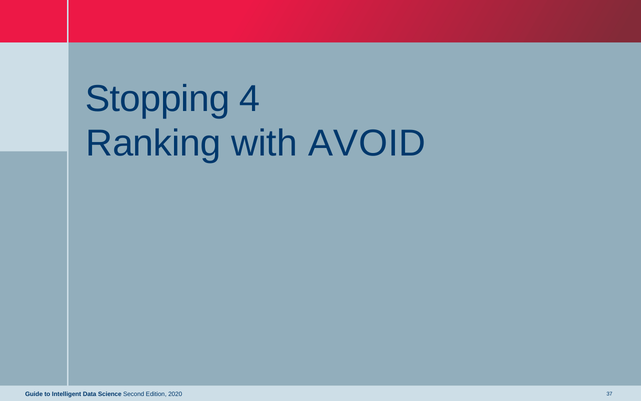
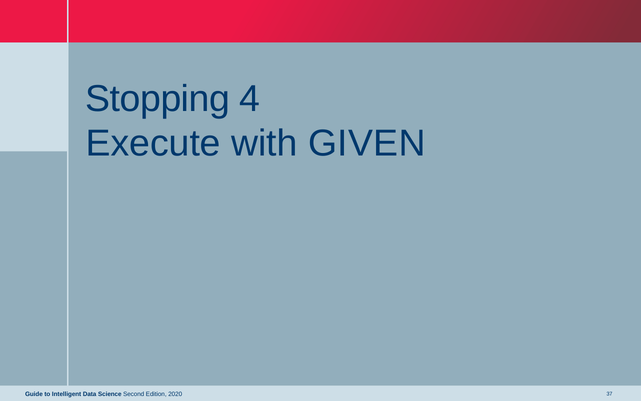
Ranking: Ranking -> Execute (153, 143)
AVOID: AVOID -> GIVEN (367, 143)
